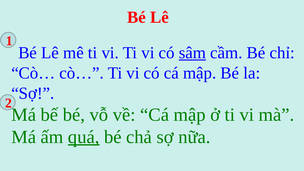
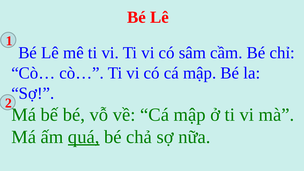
sâm underline: present -> none (192, 53)
